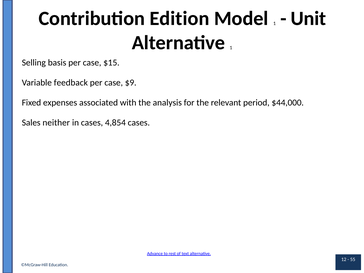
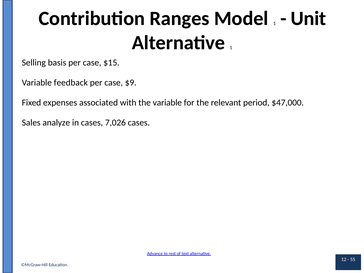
Edition: Edition -> Ranges (180, 19)
the analysis: analysis -> variable (167, 103)
$44,000: $44,000 -> $47,000 (288, 103)
neither: neither -> analyze (56, 123)
4,854: 4,854 -> 7,026 (115, 123)
